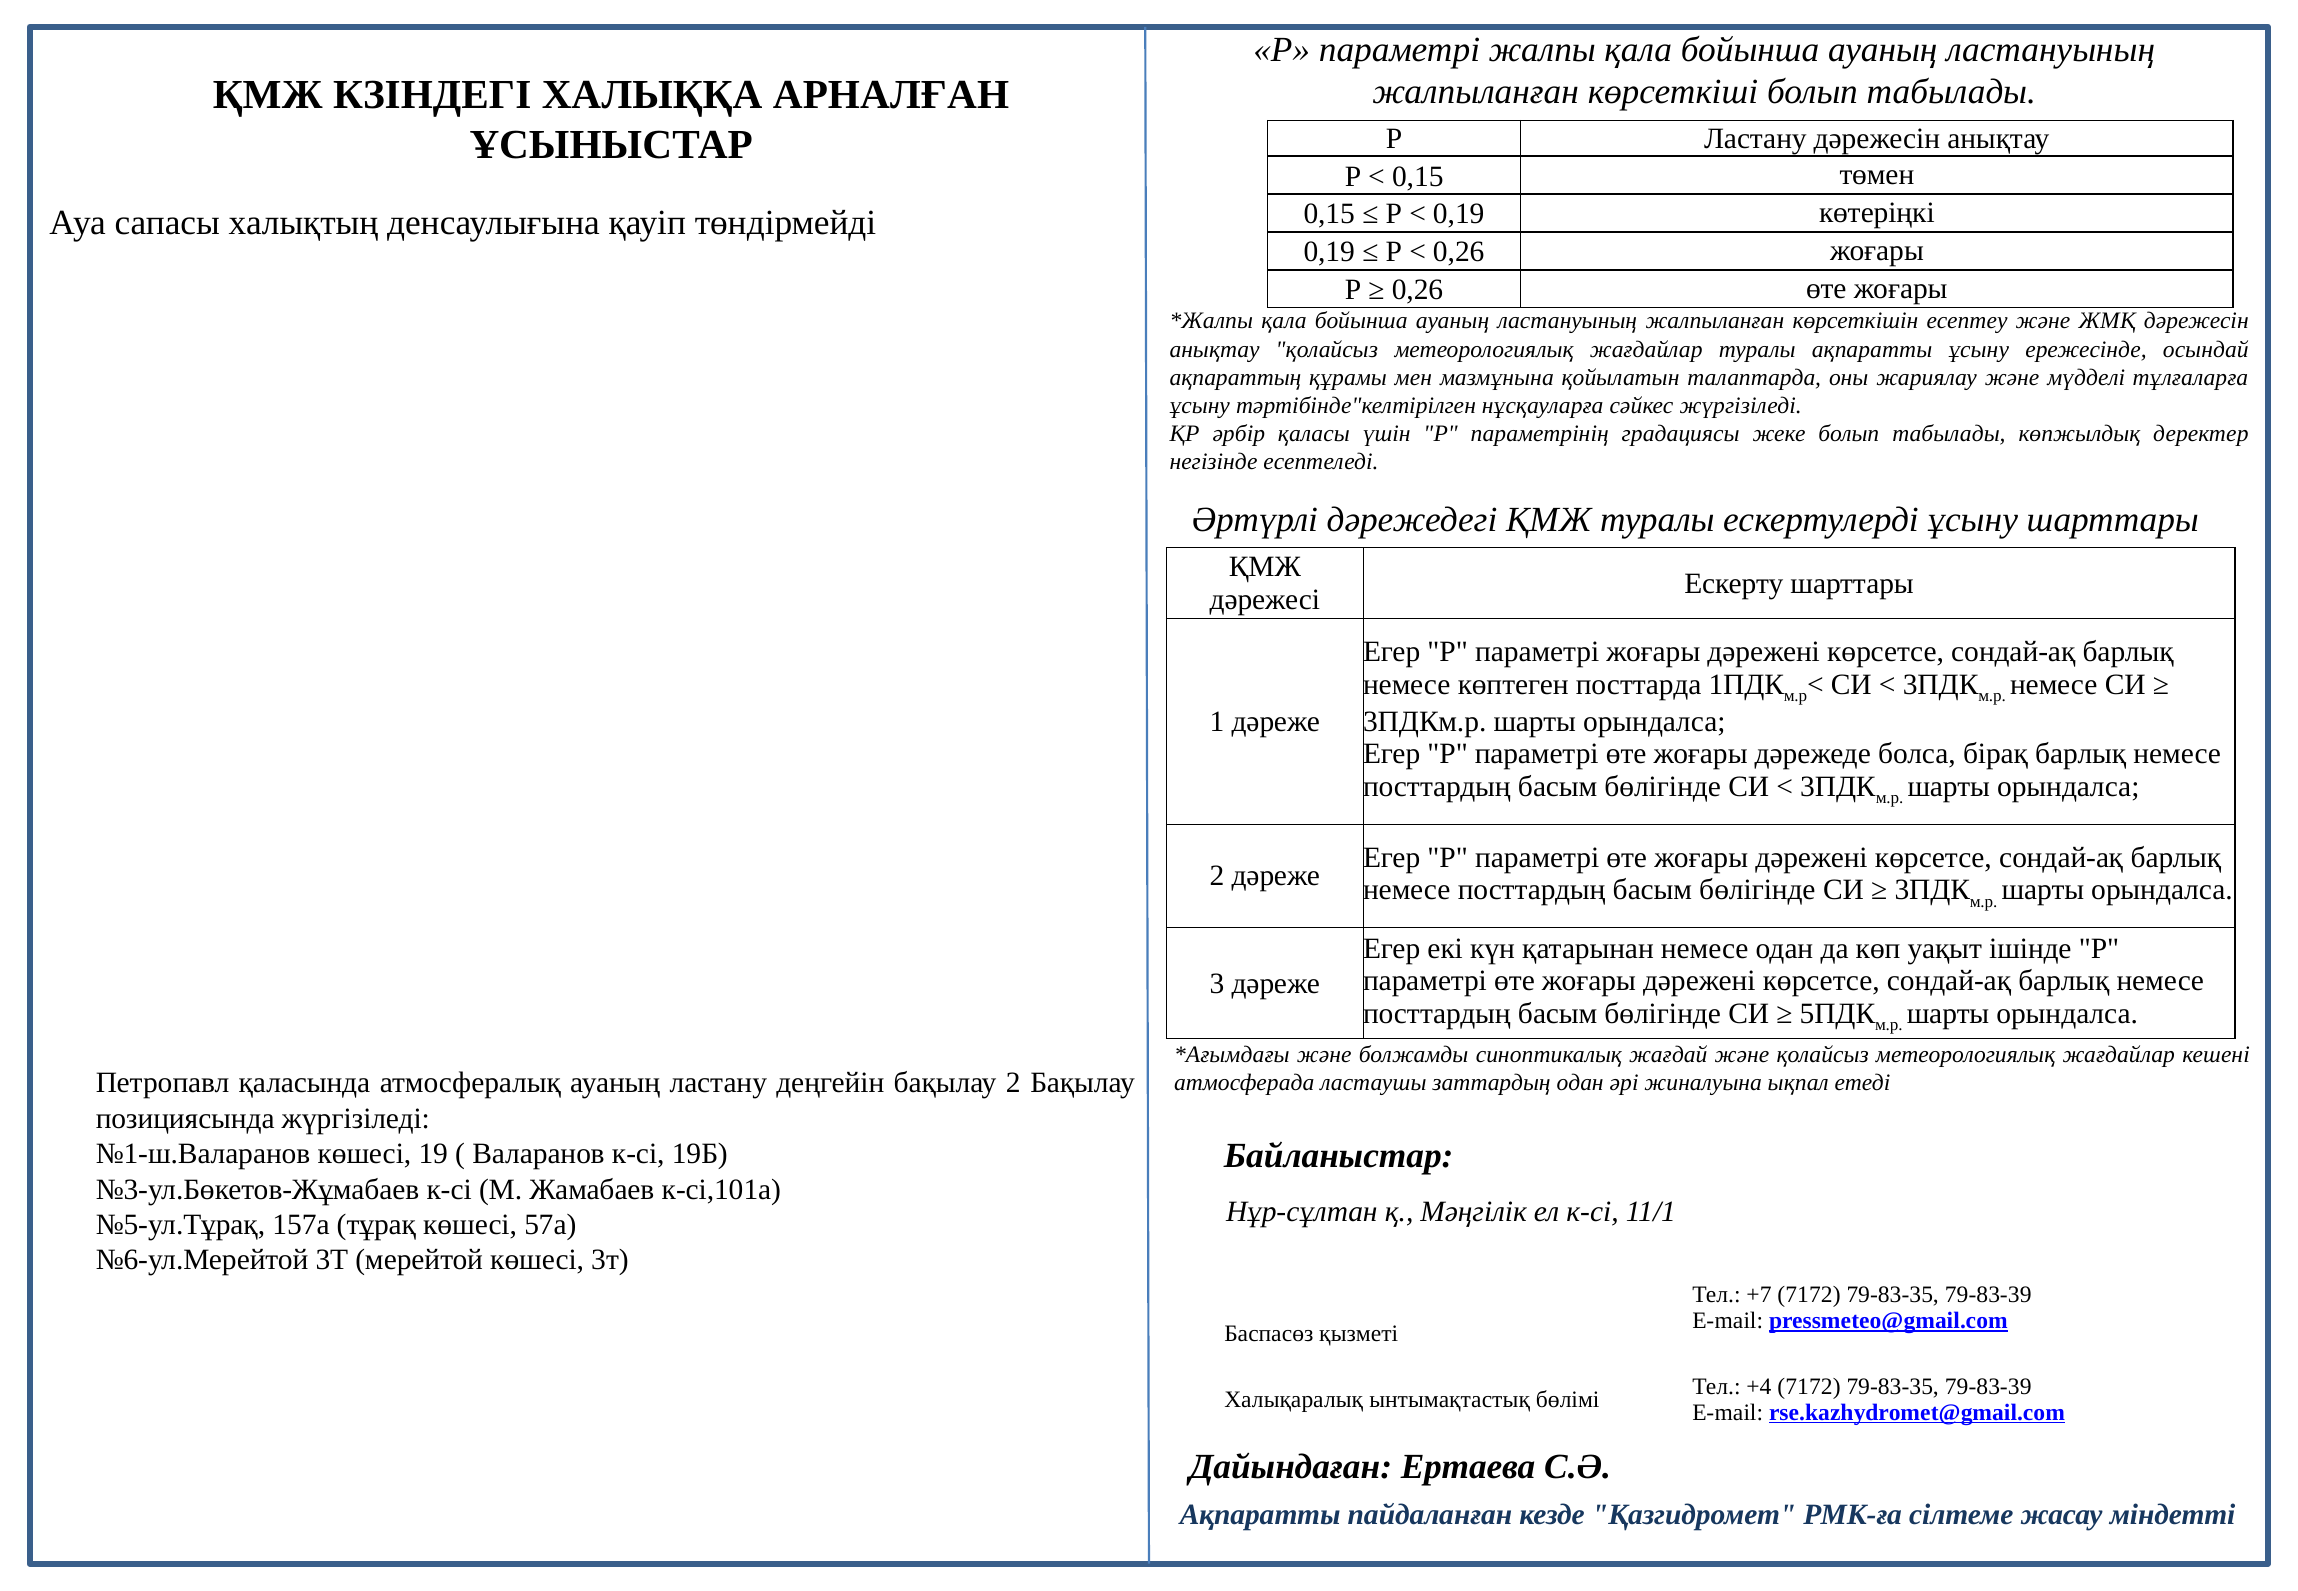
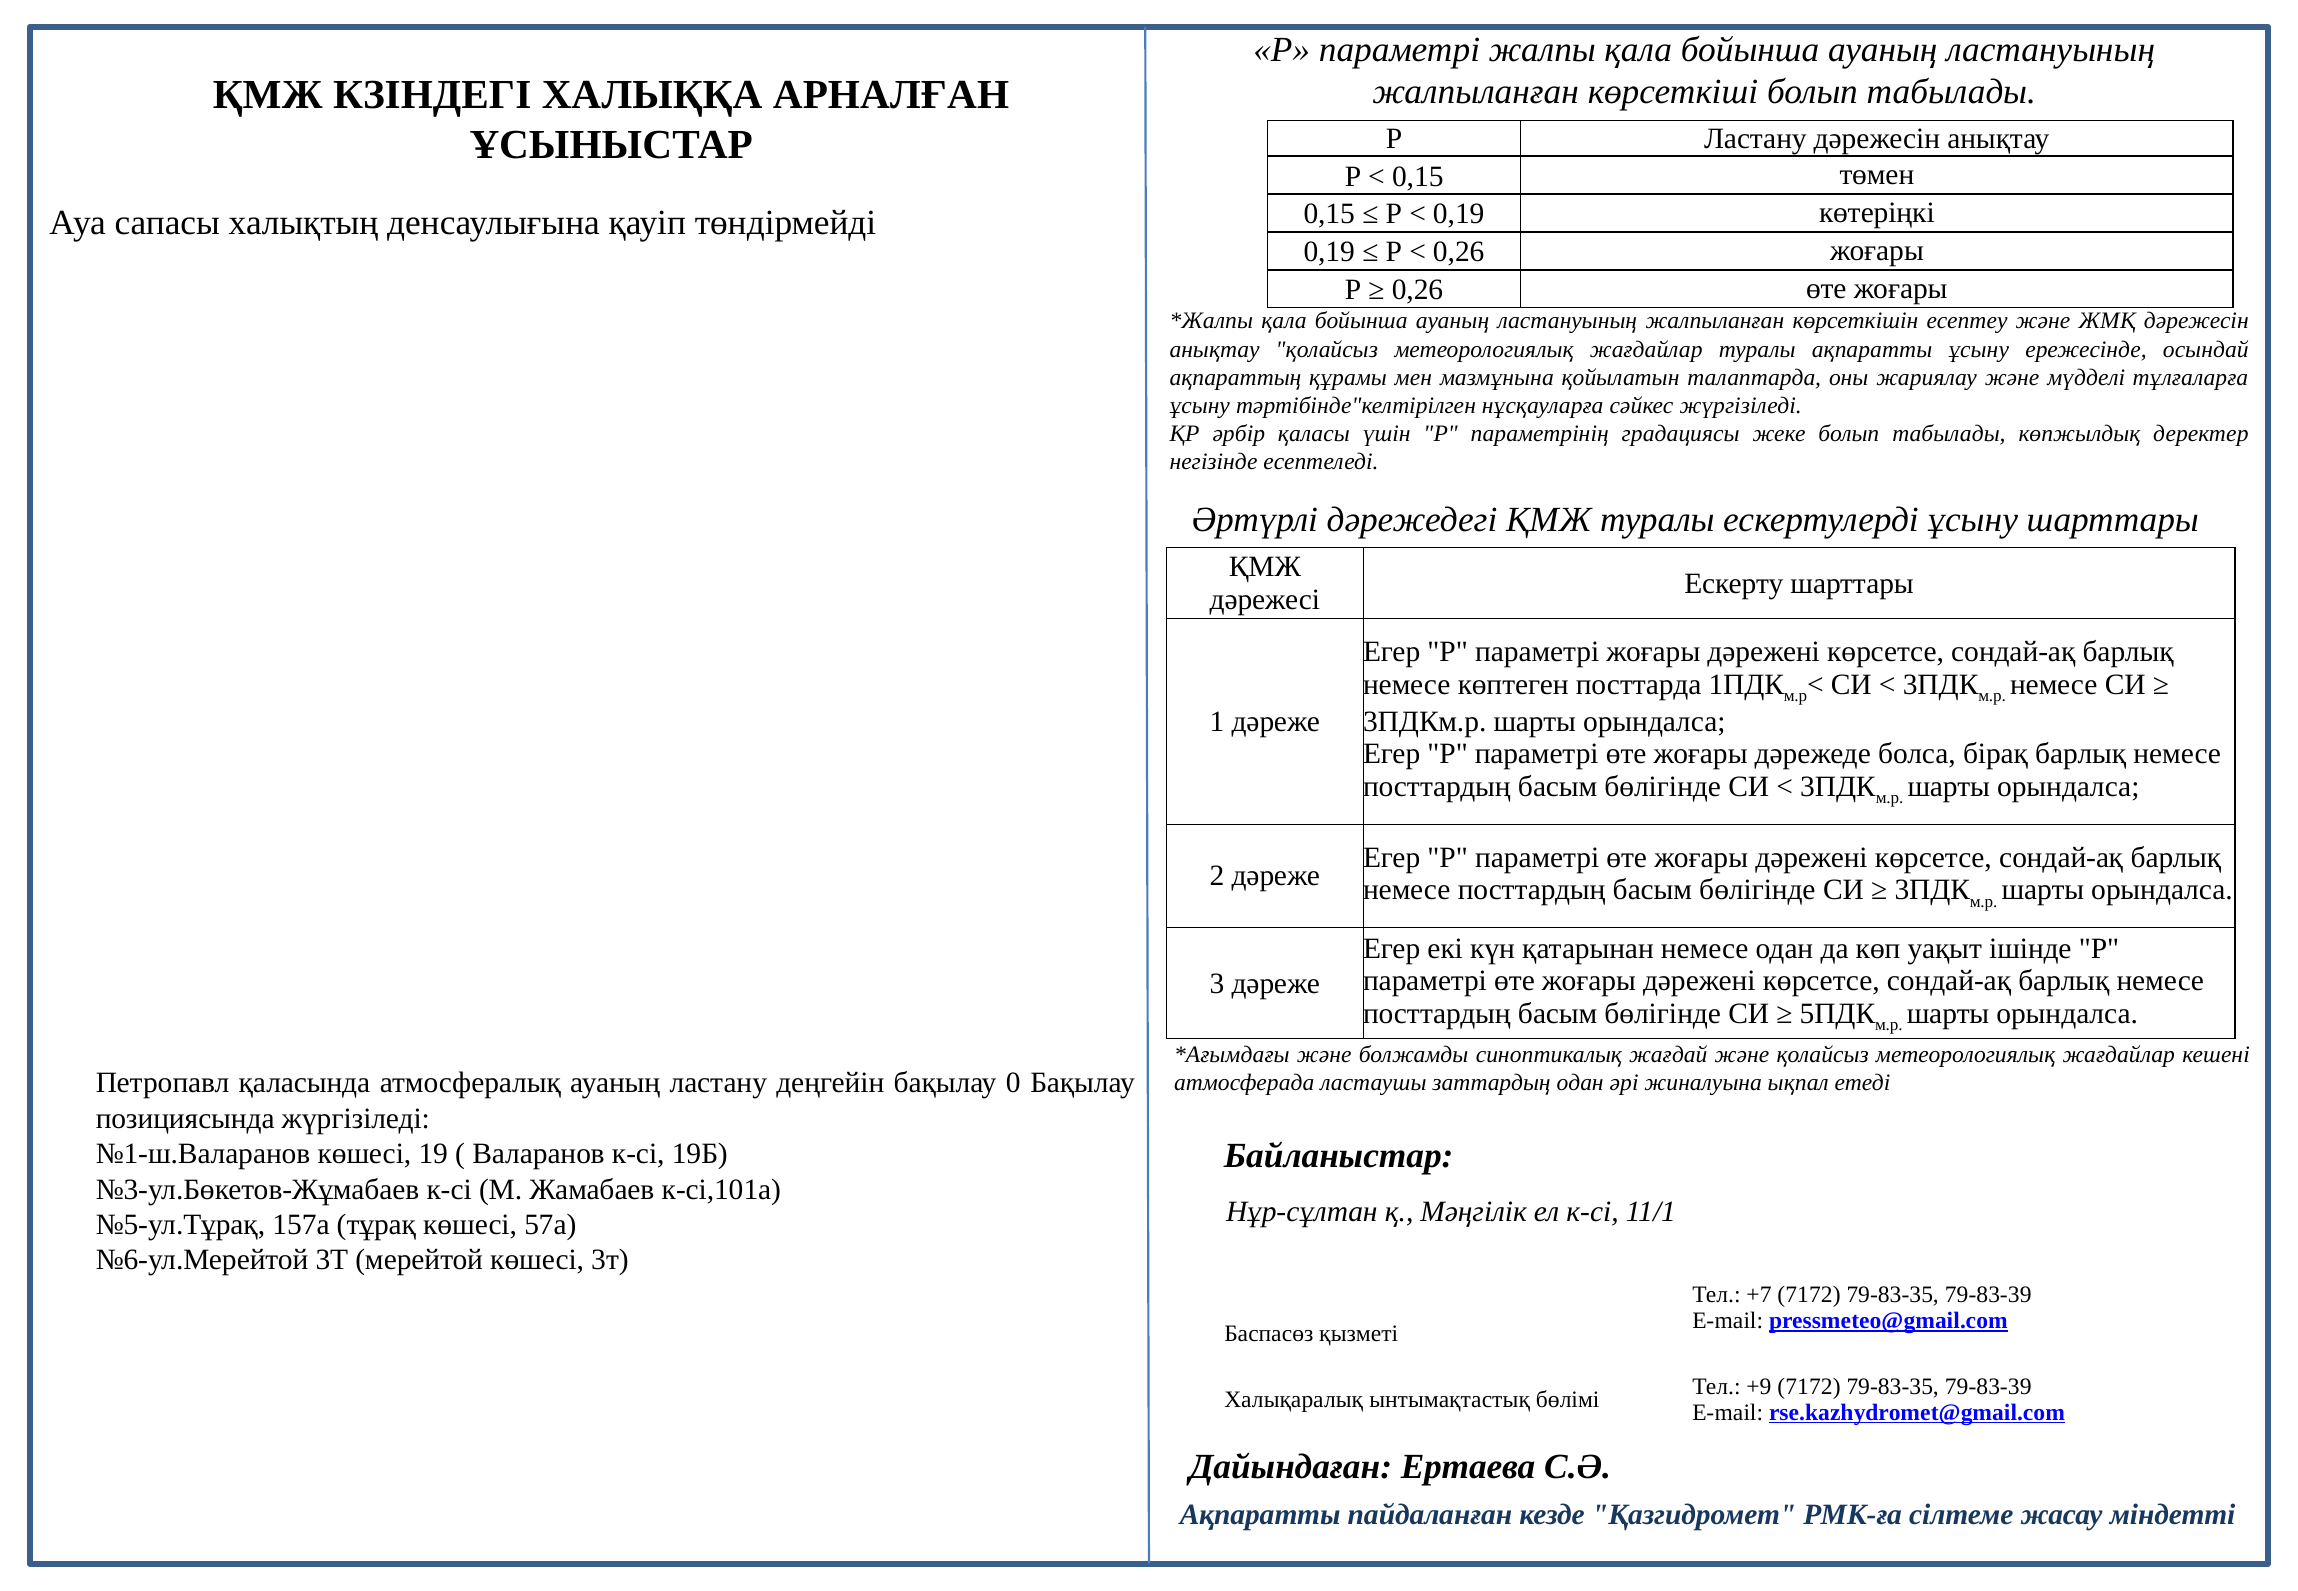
бақылау 2: 2 -> 0 (1013, 1083)
+4: +4 -> +9 (1759, 1386)
